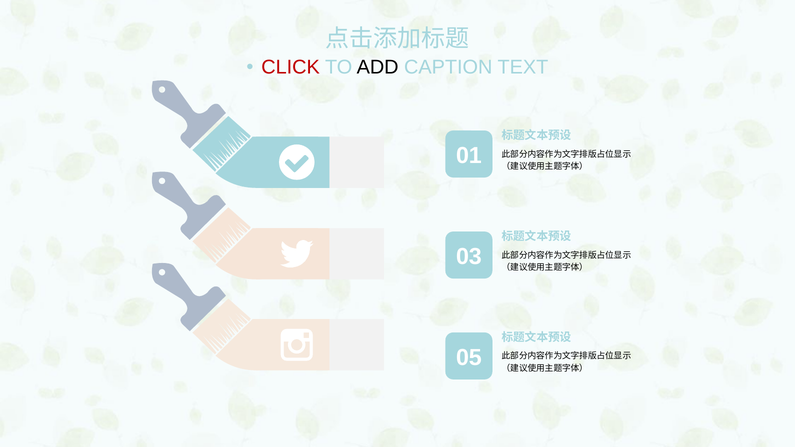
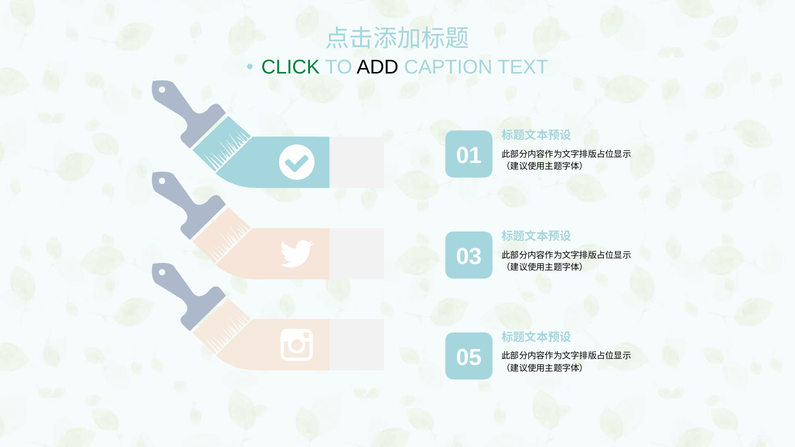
CLICK colour: red -> green (291, 67)
